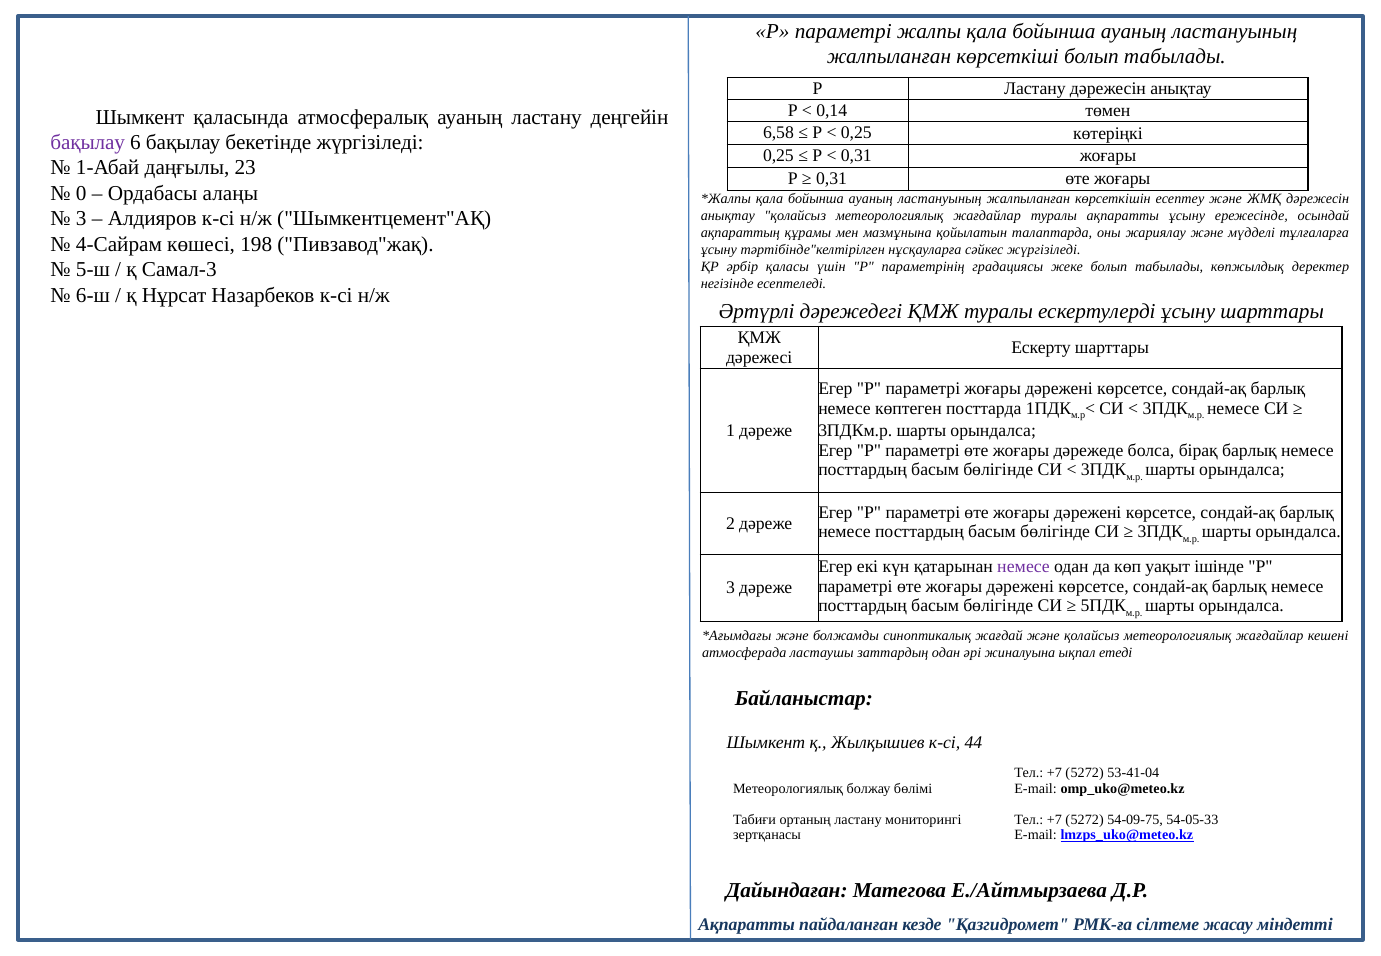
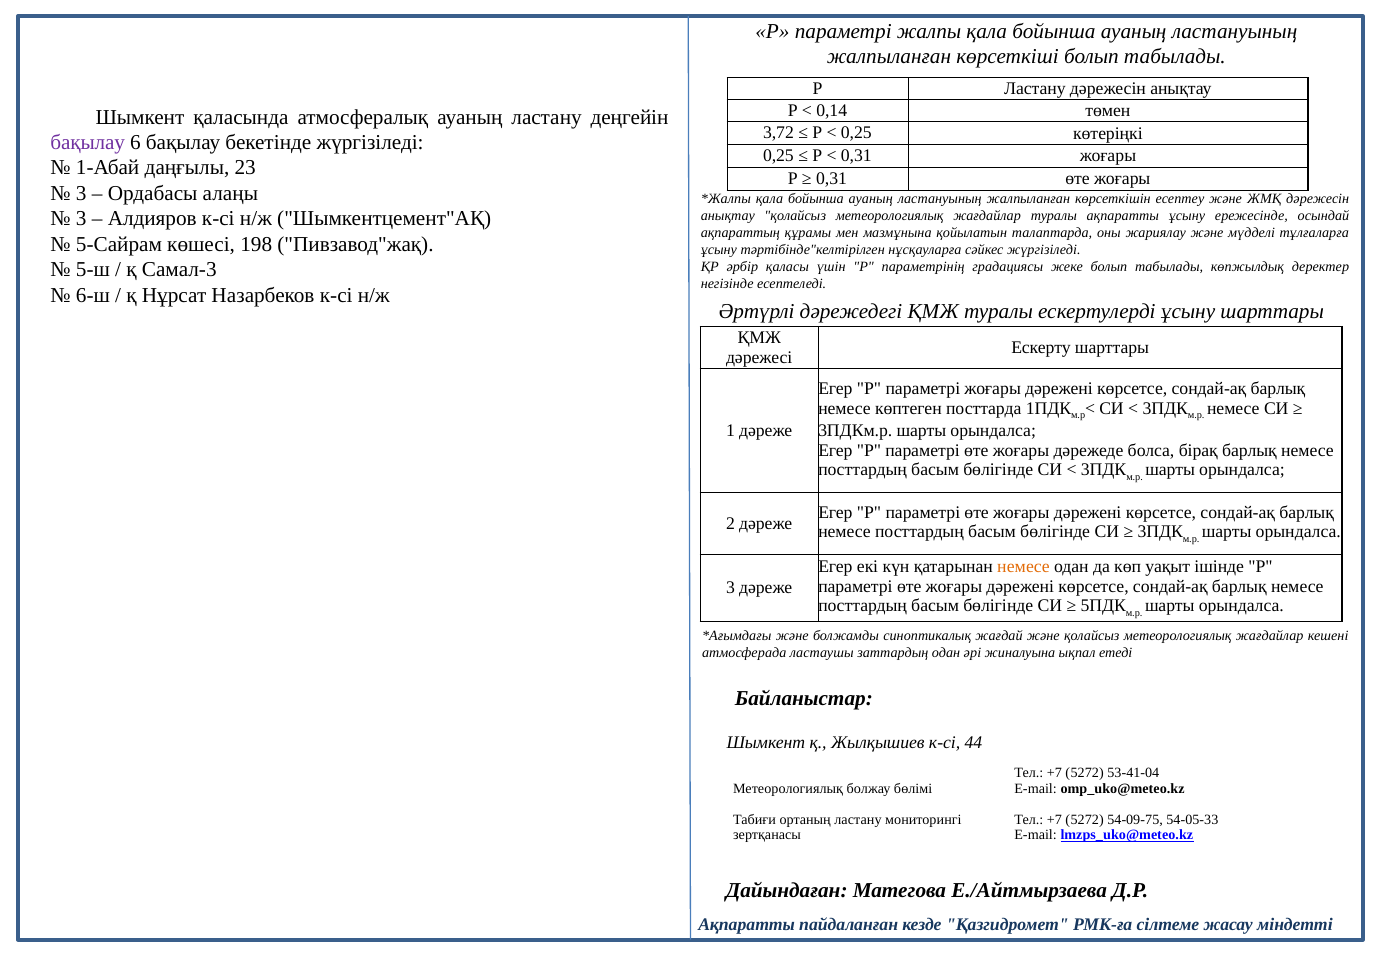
6,58: 6,58 -> 3,72 (778, 133)
0: 0 -> 3 (81, 193)
4-Сайрам: 4-Сайрам -> 5-Сайрам (119, 244)
немесе colour: purple -> orange (1023, 567)
